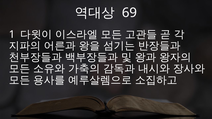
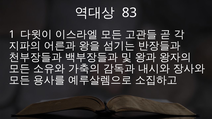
69: 69 -> 83 (129, 13)
